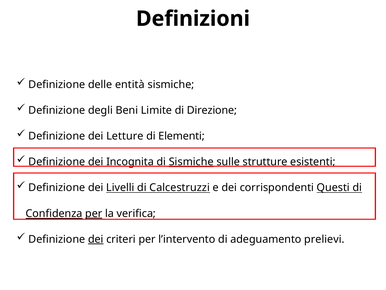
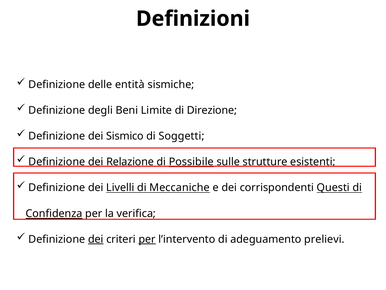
Letture: Letture -> Sismico (125, 136)
Elementi: Elementi -> Soggetti (181, 136)
Incognita: Incognita -> Relazione (130, 162)
di Sismiche: Sismiche -> Possibile (191, 162)
Calcestruzzi: Calcestruzzi -> Meccaniche (180, 187)
per underline: present -> none (94, 213)
per underline: none -> present (147, 239)
